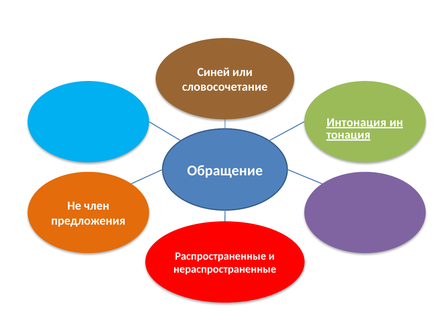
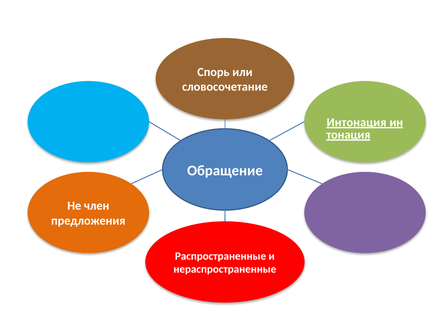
Синей: Синей -> Спорь (213, 72)
